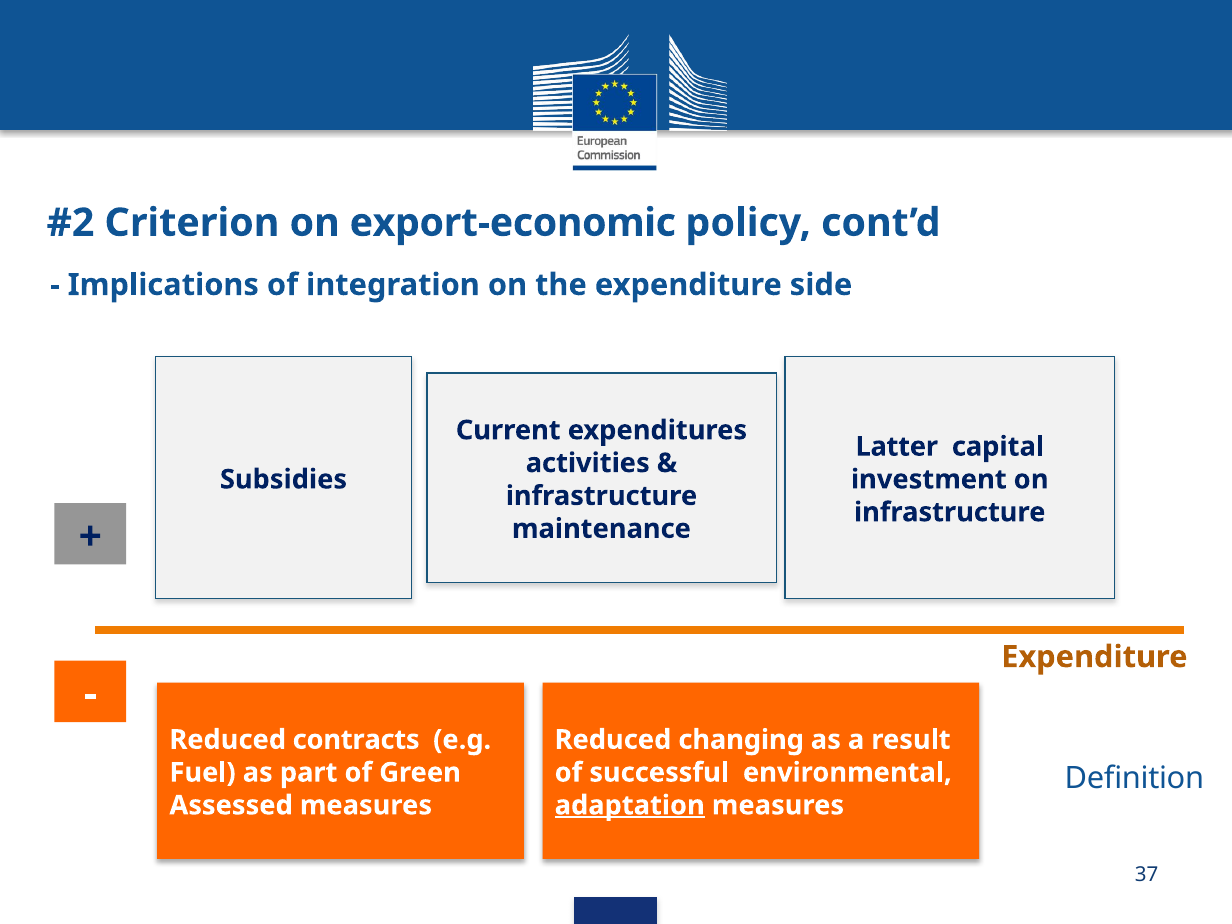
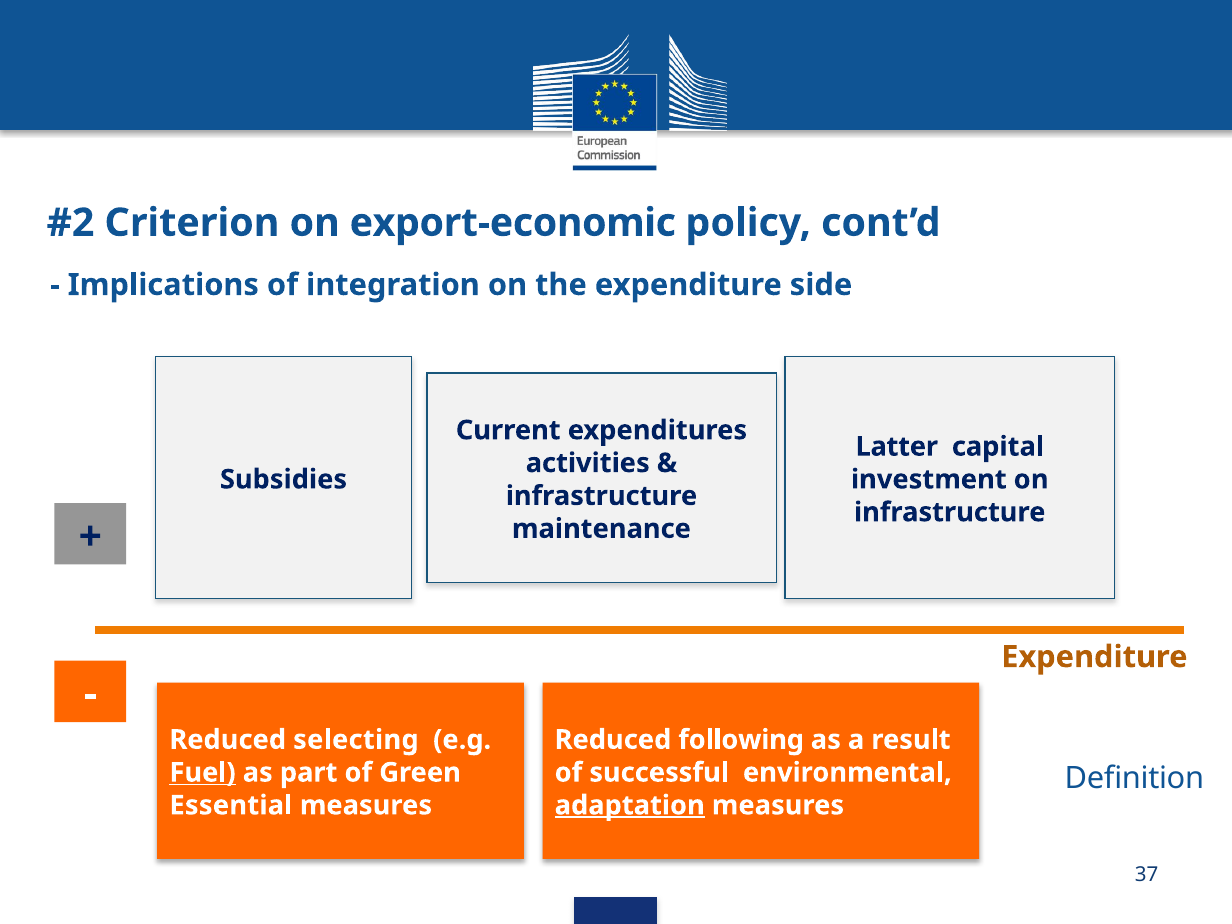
contracts: contracts -> selecting (356, 740)
changing: changing -> following (741, 740)
Fuel underline: none -> present (203, 773)
Assessed: Assessed -> Essential (231, 805)
